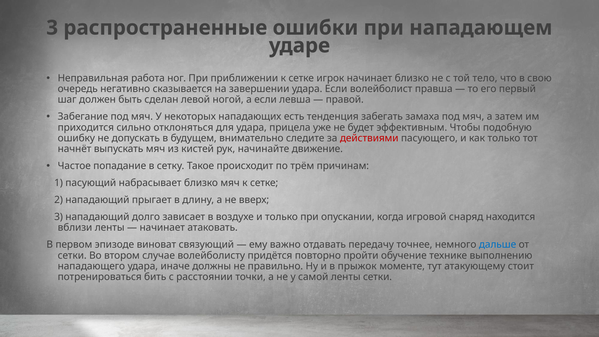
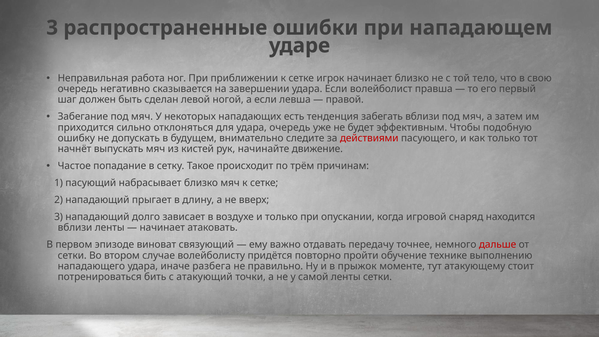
забегать замаха: замаха -> вблизи (422, 117)
удара прицела: прицела -> очередь (290, 127)
дальше colour: blue -> red (498, 245)
должны: должны -> разбега (212, 266)
расстоянии: расстоянии -> атакующий (205, 277)
